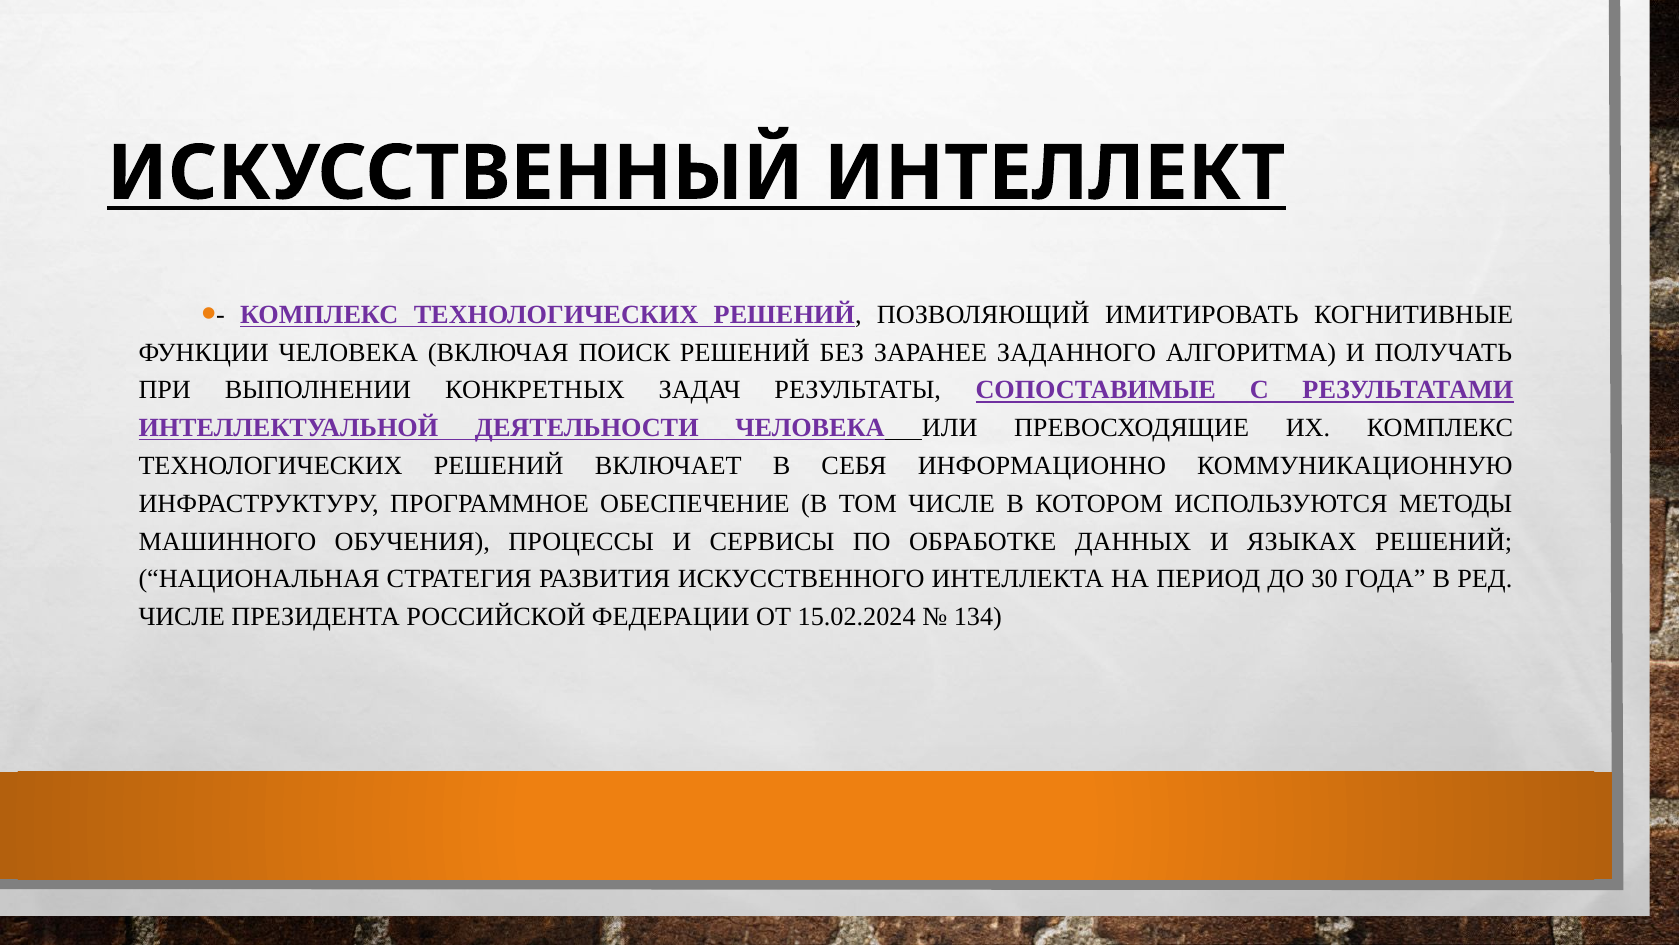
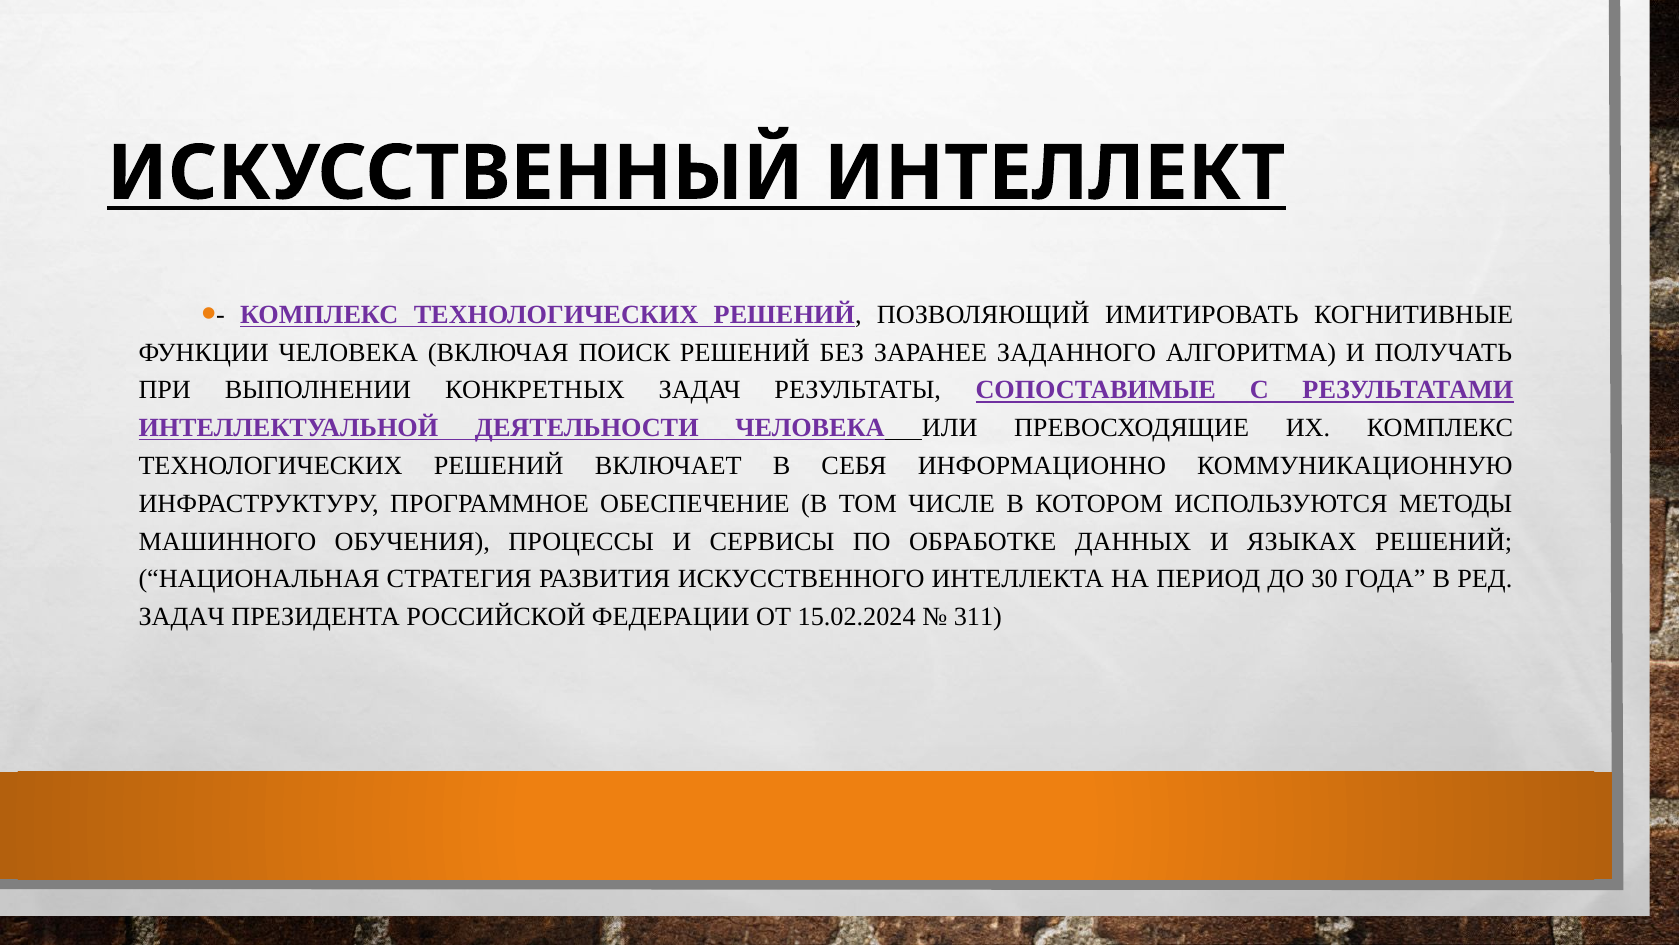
ЧИСЛЕ: ЧИСЛЕ -> ЗАДАЧ (182, 617)
134: 134 -> 311 (978, 617)
